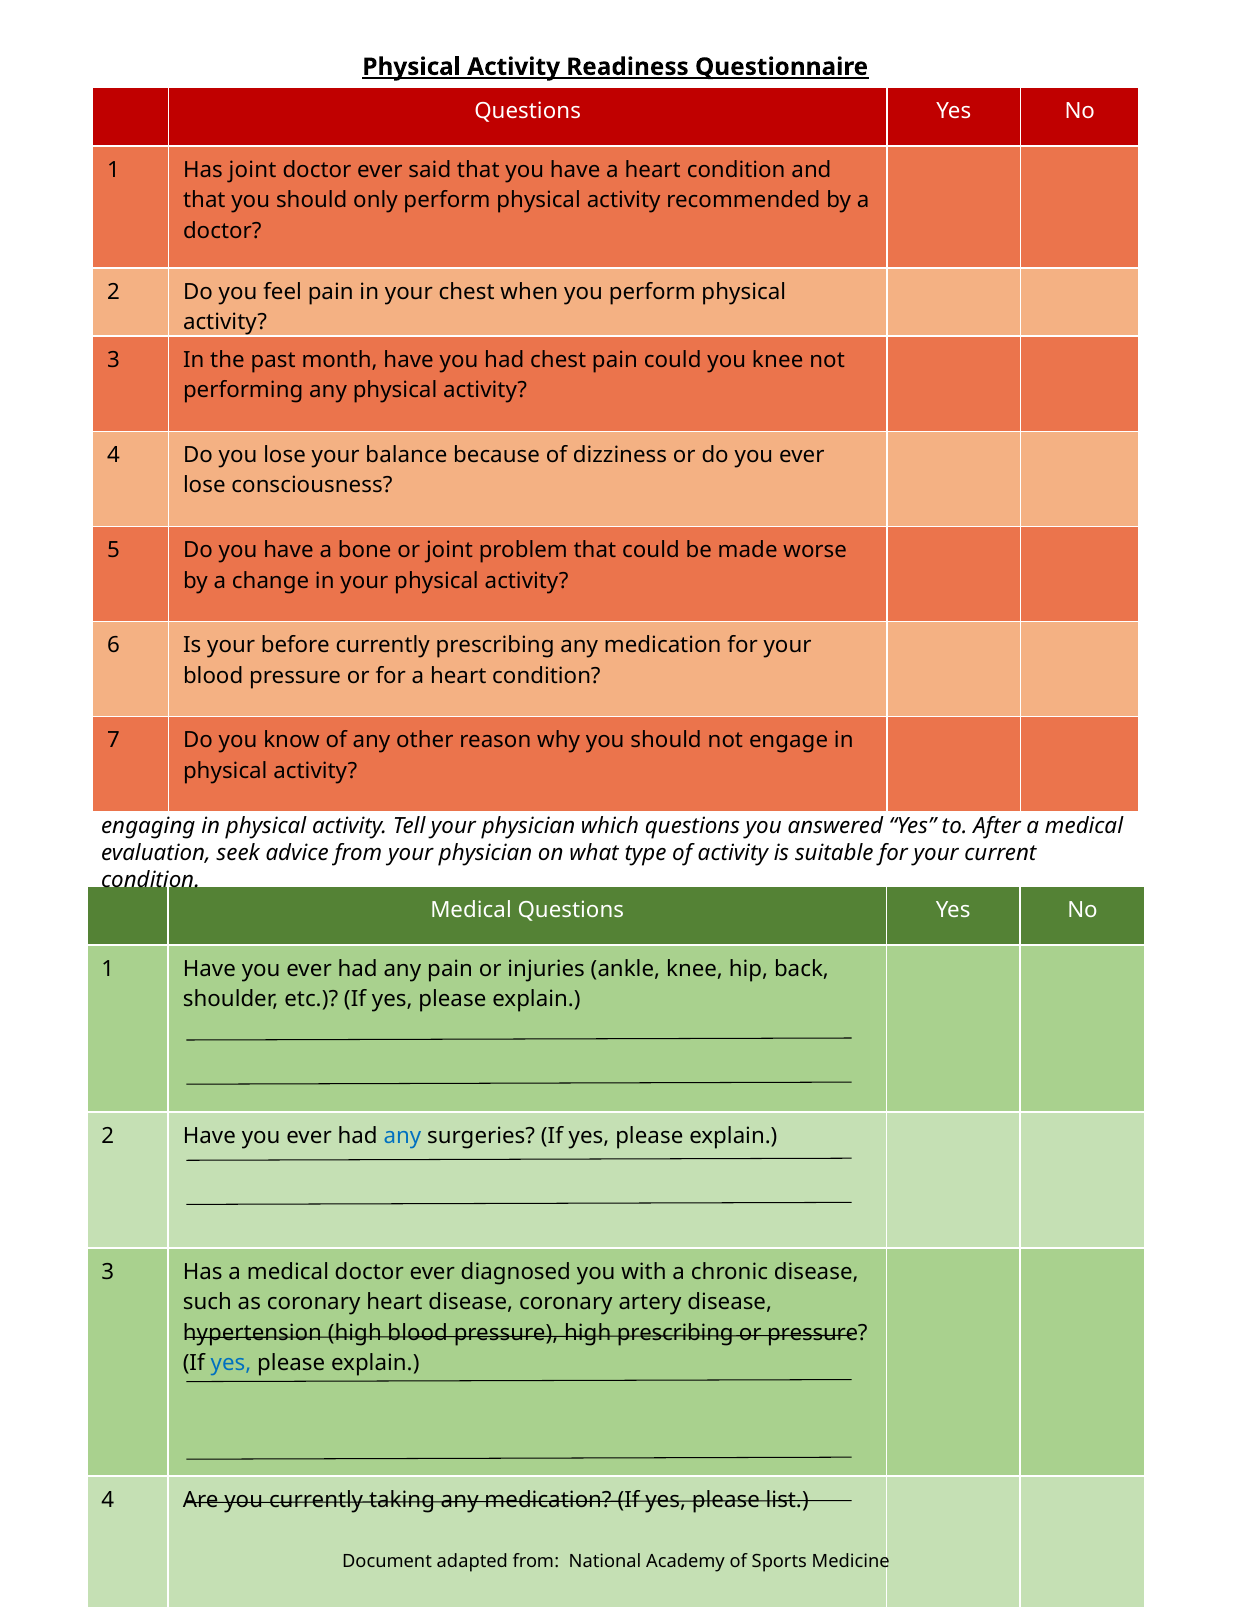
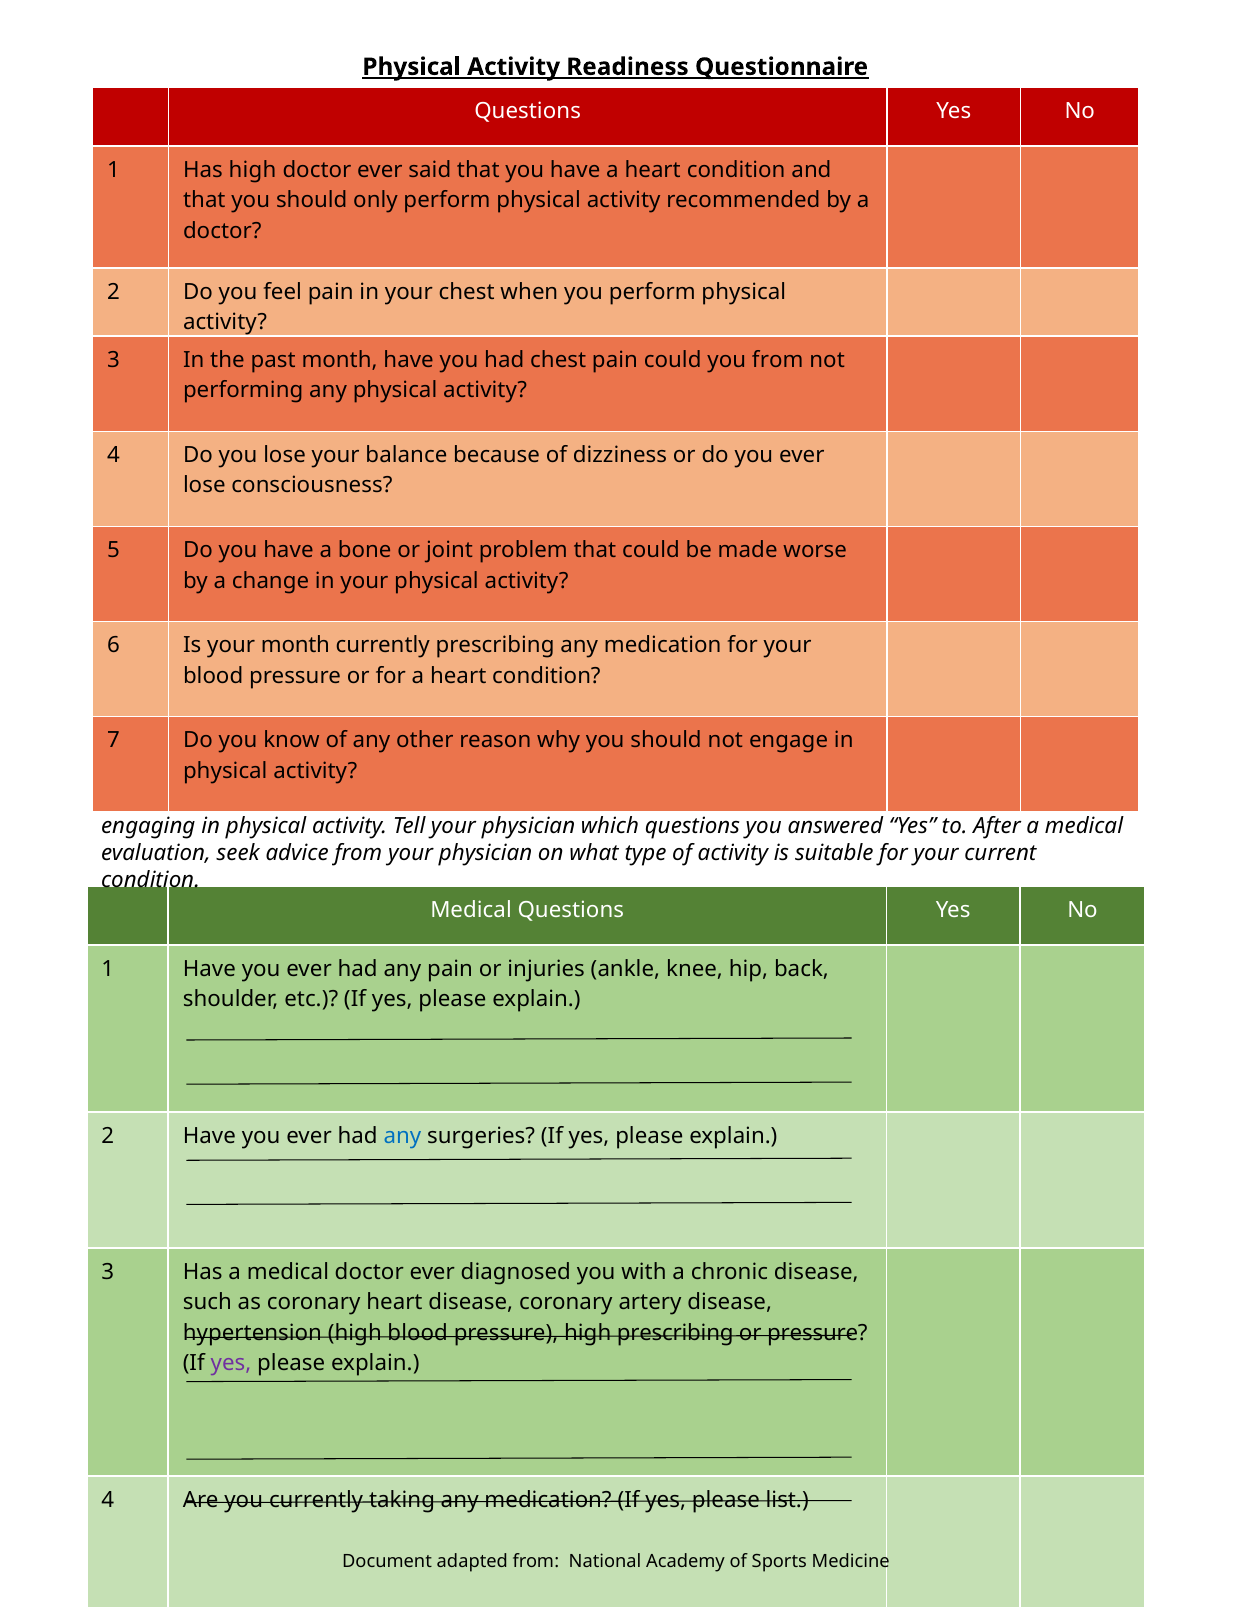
Has joint: joint -> high (253, 170)
you knee: knee -> from (778, 360)
your before: before -> month (295, 645)
yes colour: blue -> purple (231, 1364)
